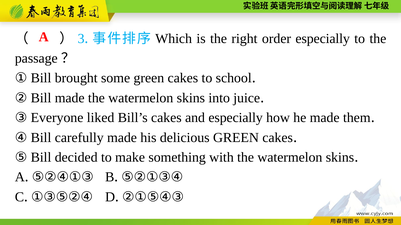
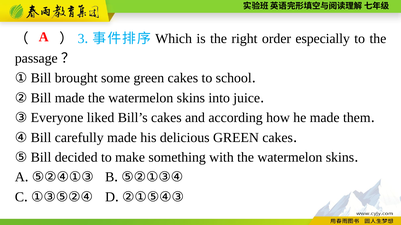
and especially: especially -> according (236, 118)
